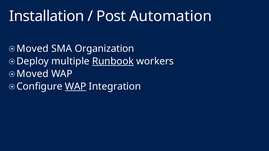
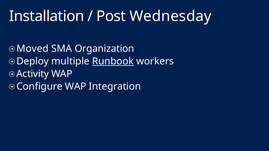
Automation: Automation -> Wednesday (170, 16)
Moved: Moved -> Activity (33, 74)
WAP underline: present -> none (76, 87)
